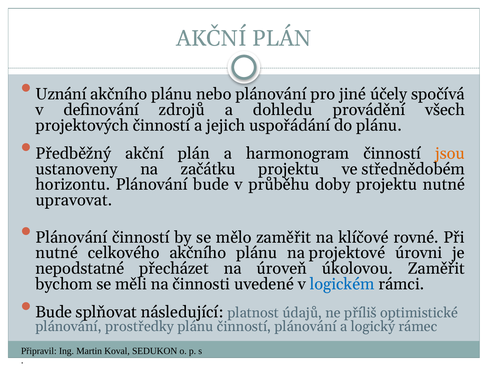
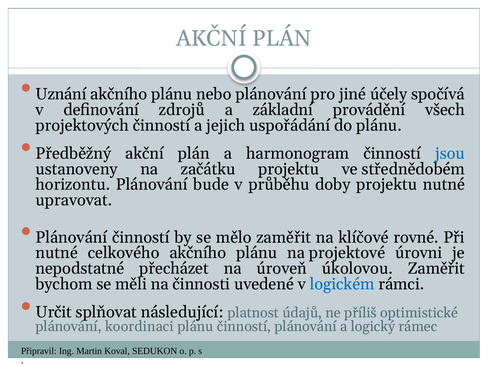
dohledu: dohledu -> základní (283, 110)
jsou colour: orange -> blue (450, 153)
Bude: Bude -> Určit (54, 312)
prostředky: prostředky -> koordinaci (139, 327)
